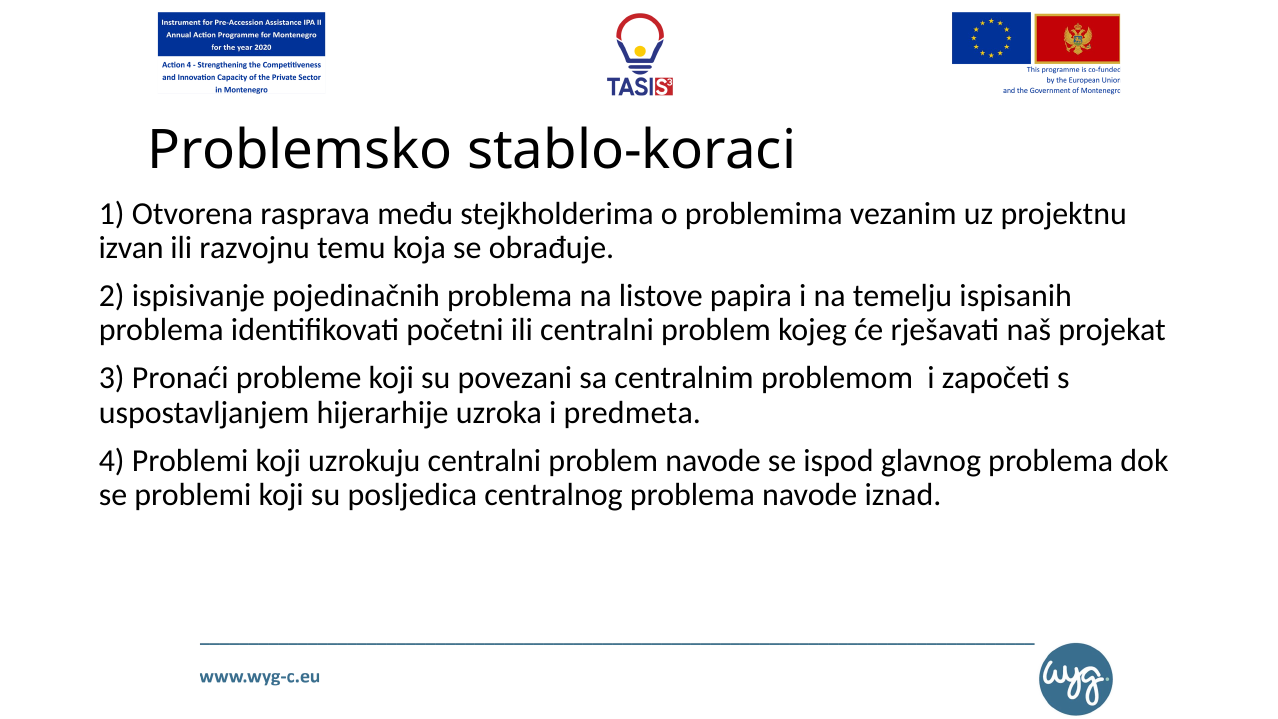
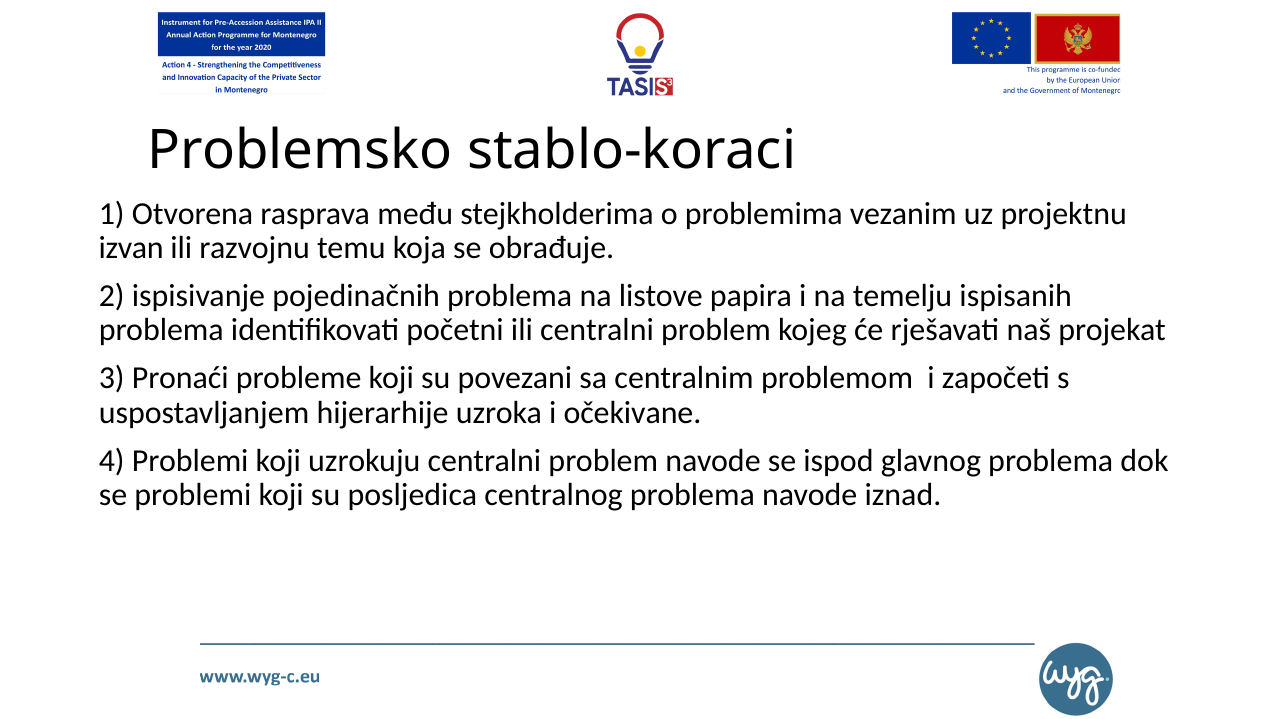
predmeta: predmeta -> očekivane (632, 413)
